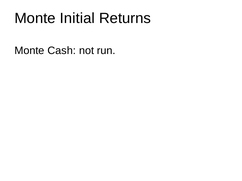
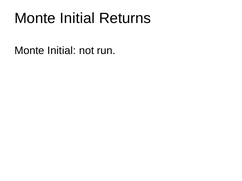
Cash: Cash -> Initial (62, 51)
